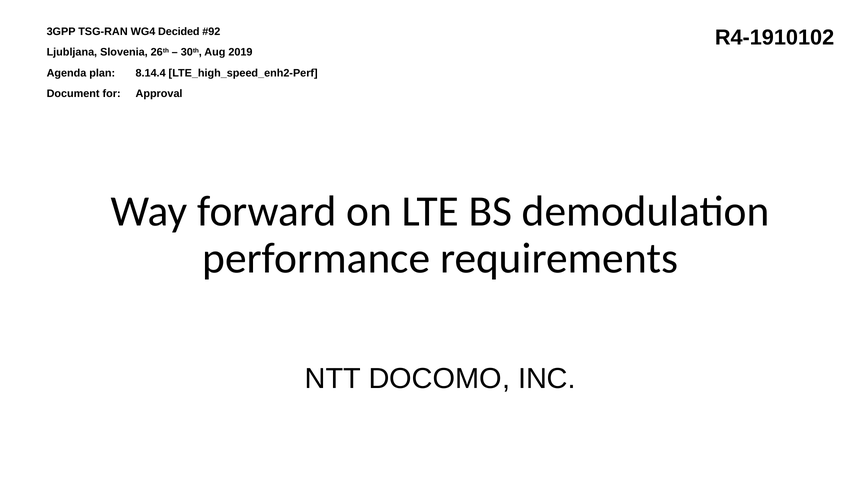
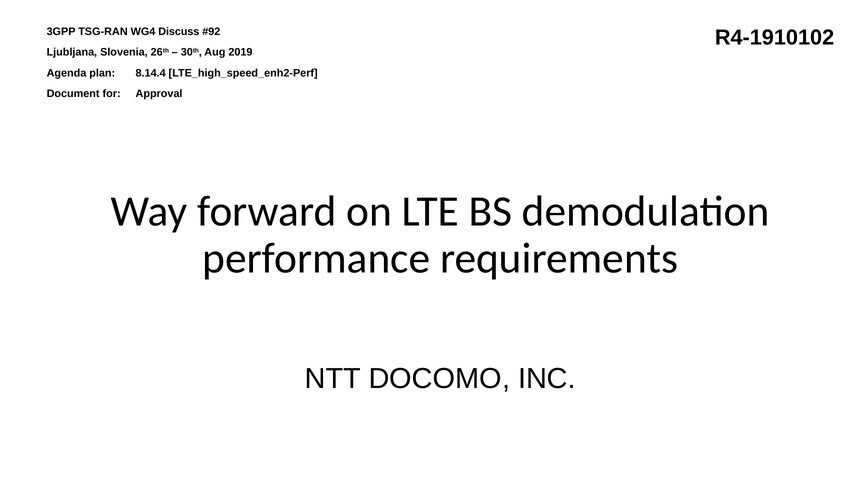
Decided: Decided -> Discuss (179, 32)
